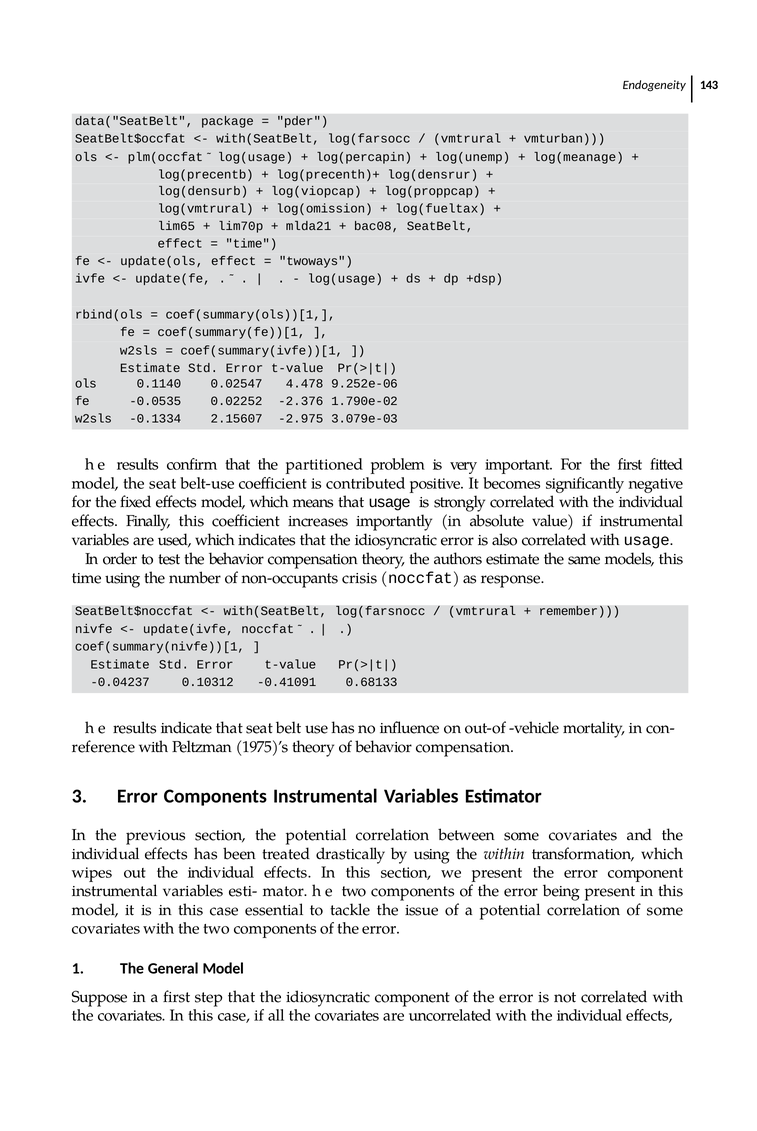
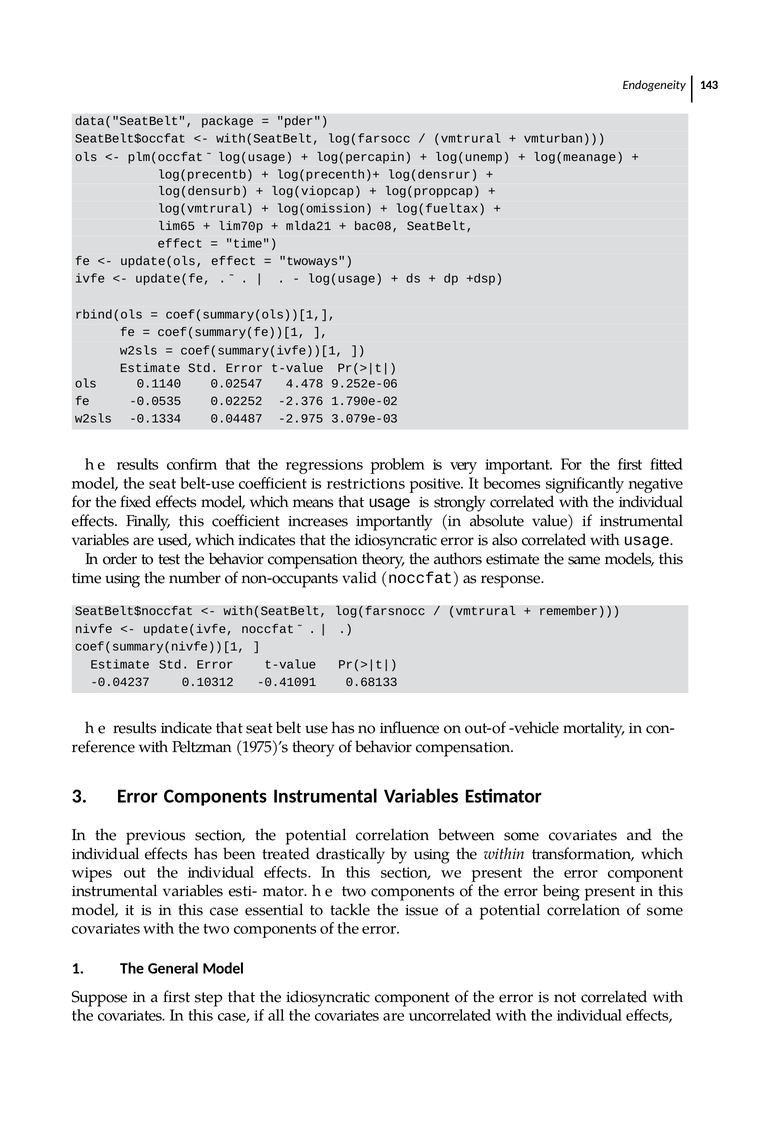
2.15607: 2.15607 -> 0.04487 (237, 418)
partitioned: partitioned -> regressions (325, 464)
contributed: contributed -> restrictions (366, 483)
crisis: crisis -> valid (360, 578)
